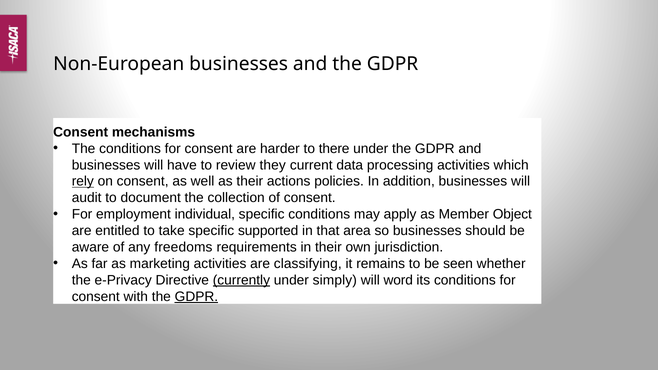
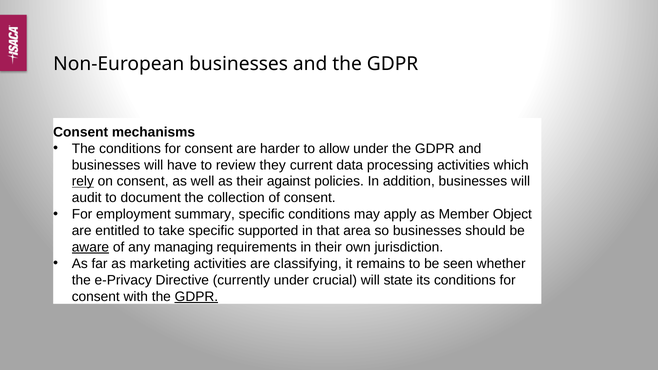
there: there -> allow (334, 149)
actions: actions -> against (289, 182)
individual: individual -> summary (205, 214)
aware underline: none -> present (90, 247)
freedoms: freedoms -> managing (184, 247)
currently underline: present -> none (241, 280)
simply: simply -> crucial (335, 280)
word: word -> state (398, 280)
